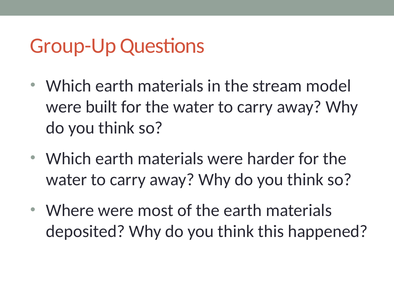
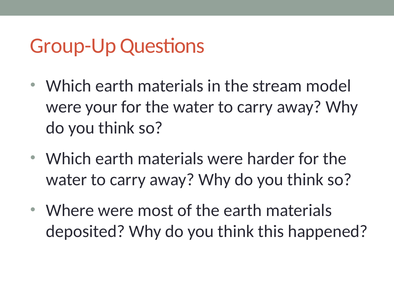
built: built -> your (101, 107)
